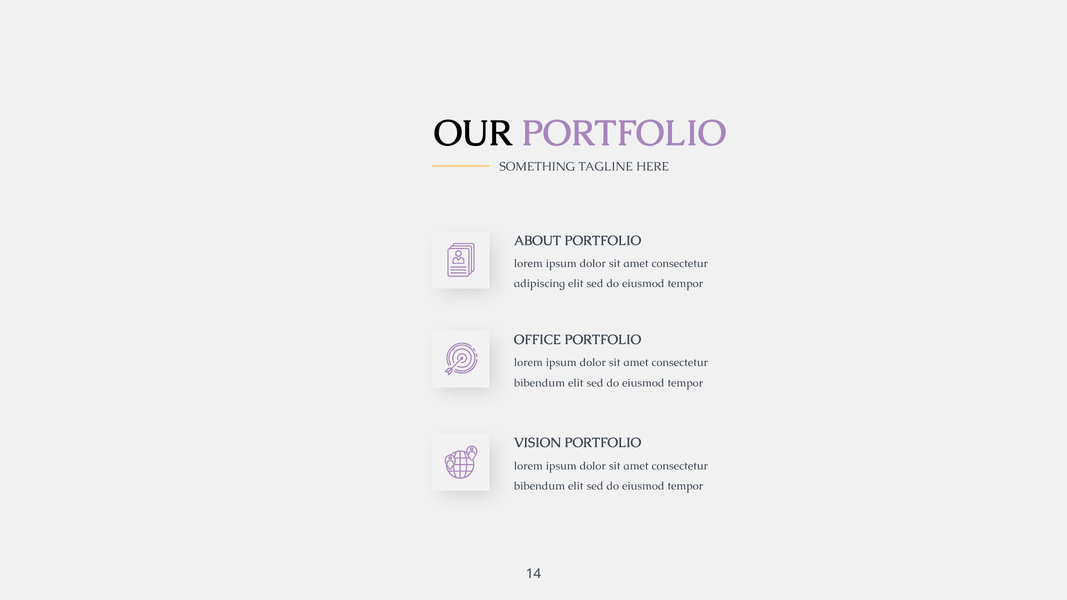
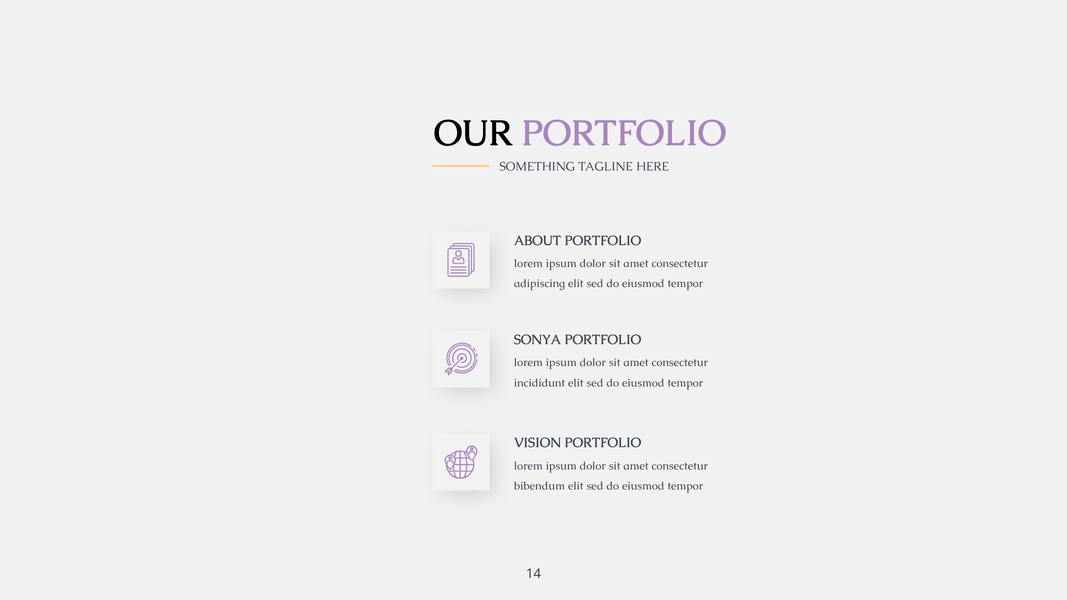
OFFICE: OFFICE -> SONYA (538, 340)
bibendum: bibendum -> incididunt (540, 383)
